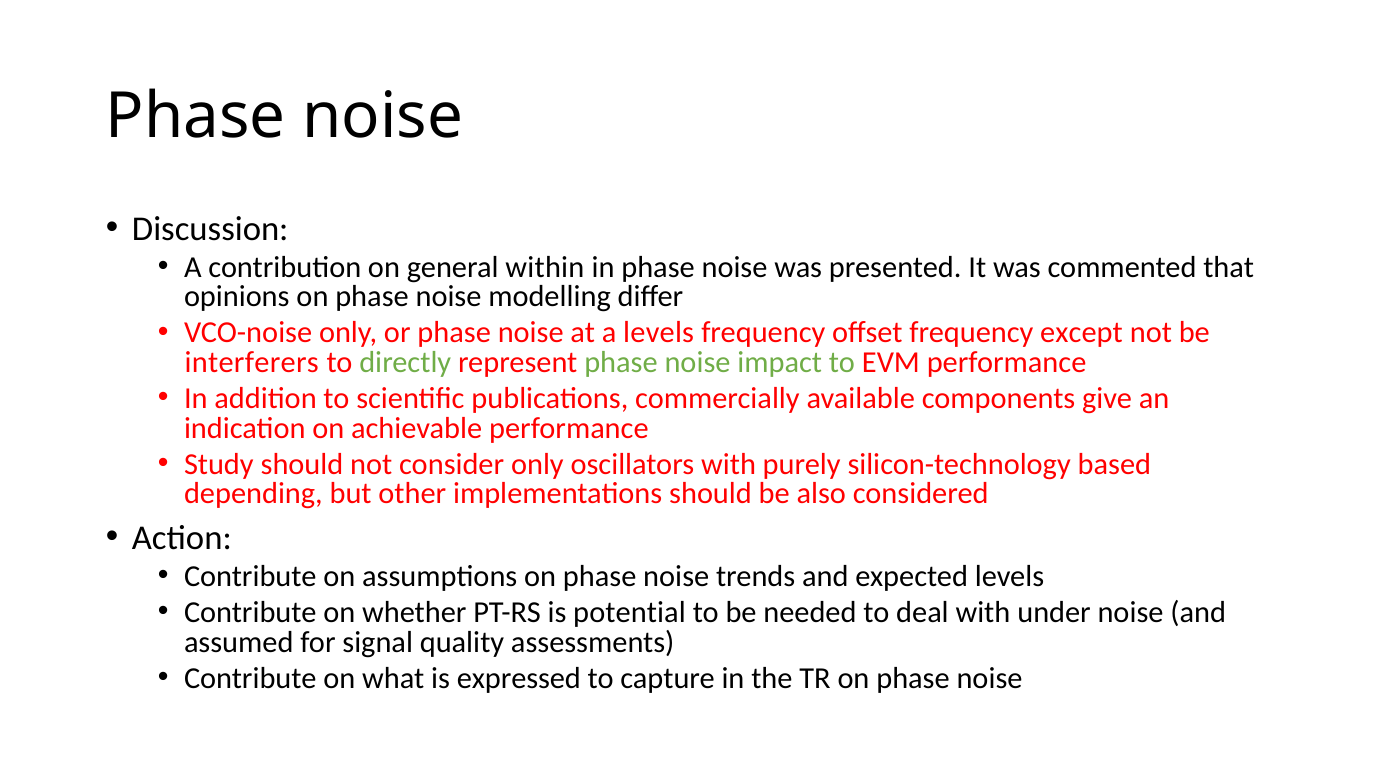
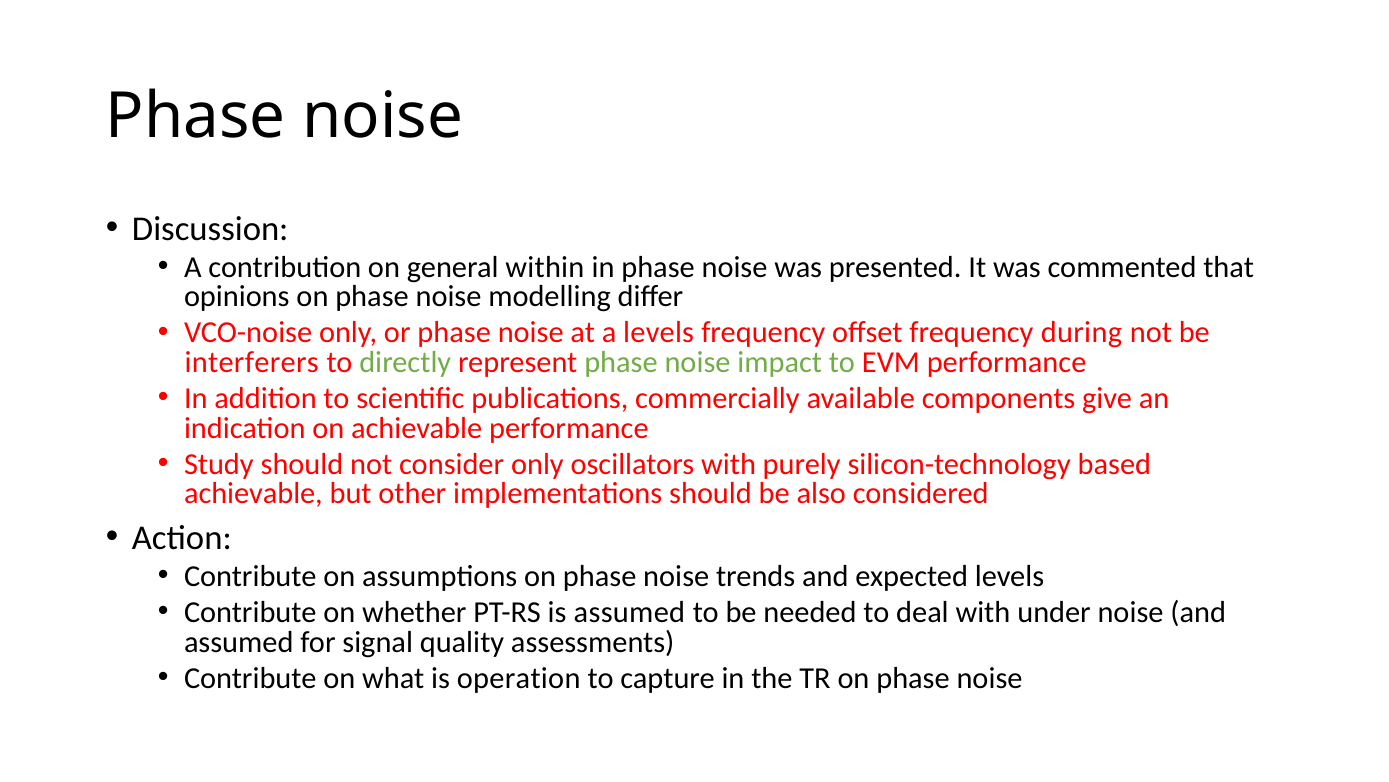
except: except -> during (1081, 333)
depending: depending -> achievable (253, 493)
is potential: potential -> assumed (629, 612)
expressed: expressed -> operation (519, 677)
